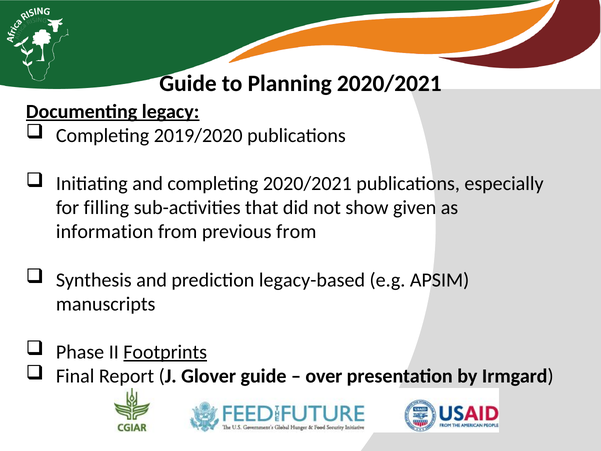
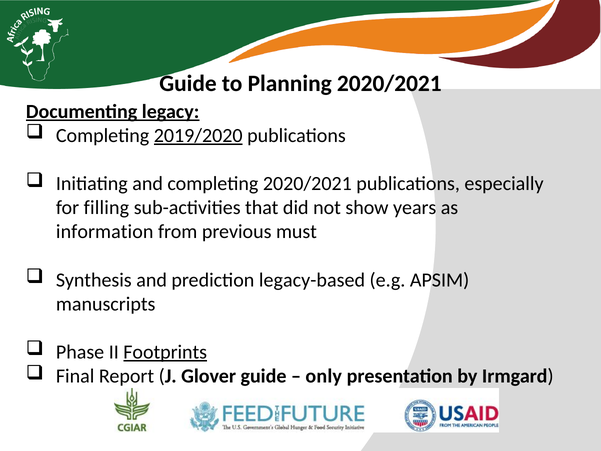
2019/2020 underline: none -> present (198, 136)
given: given -> years (415, 208)
previous from: from -> must (296, 232)
over: over -> only (324, 376)
